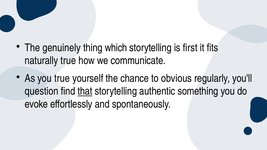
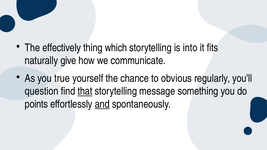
genuinely: genuinely -> effectively (62, 48)
first: first -> into (190, 48)
naturally true: true -> give (68, 61)
authentic: authentic -> message (157, 91)
evoke: evoke -> points (36, 104)
and underline: none -> present (102, 104)
